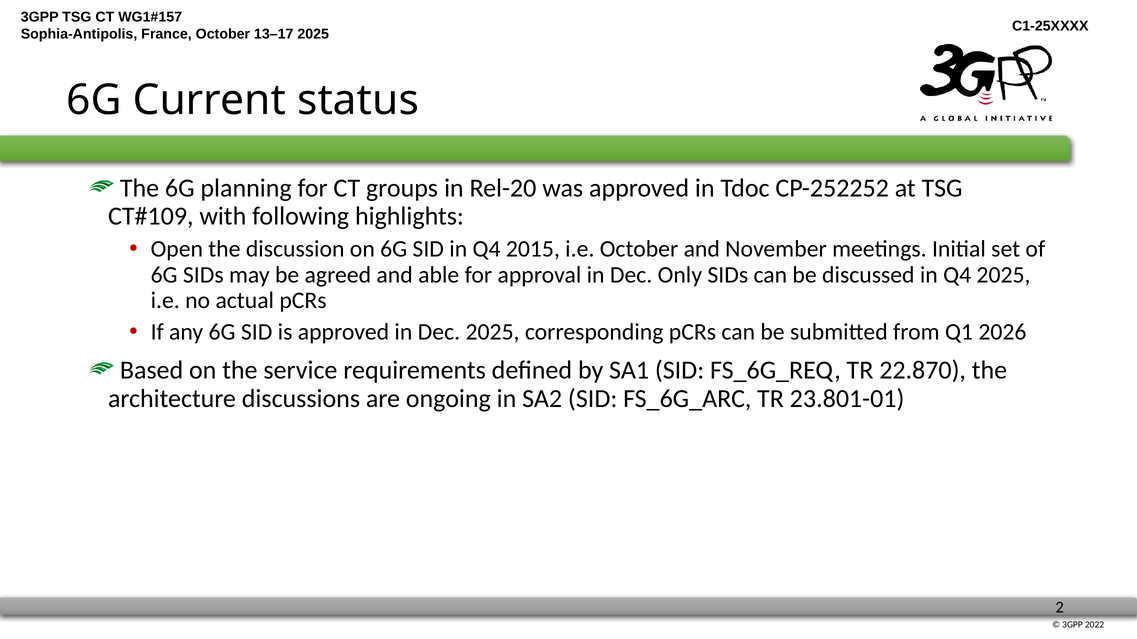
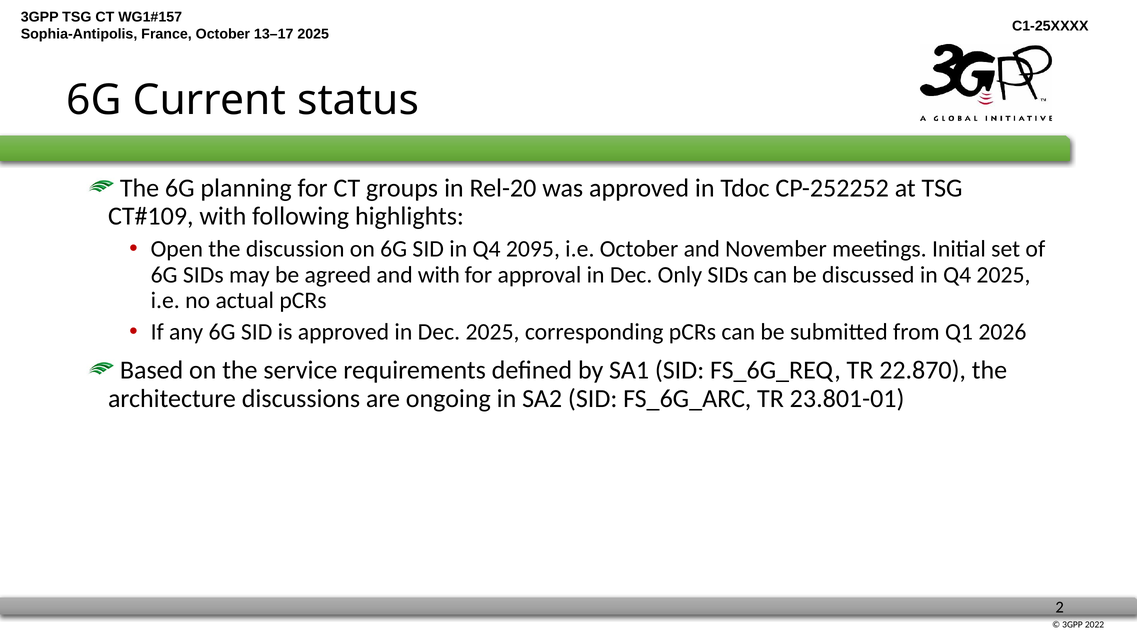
2015: 2015 -> 2095 (533, 249)
and able: able -> with (439, 275)
